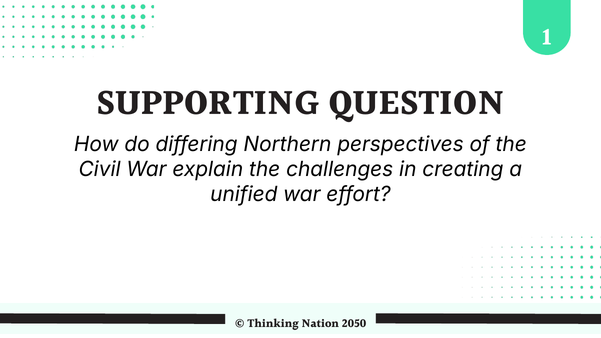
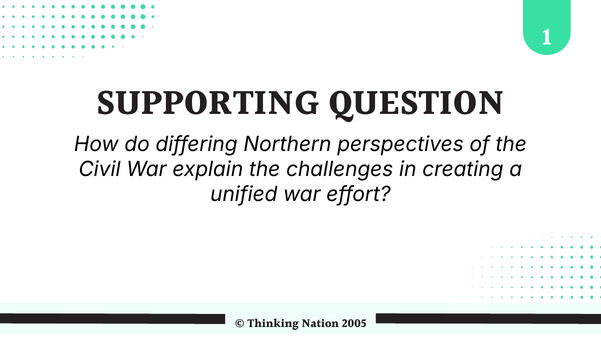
2050: 2050 -> 2005 (354, 324)
